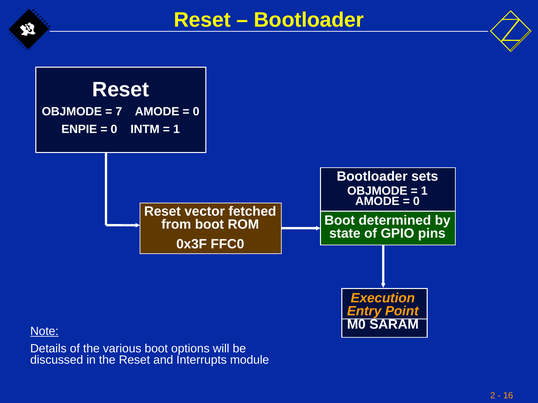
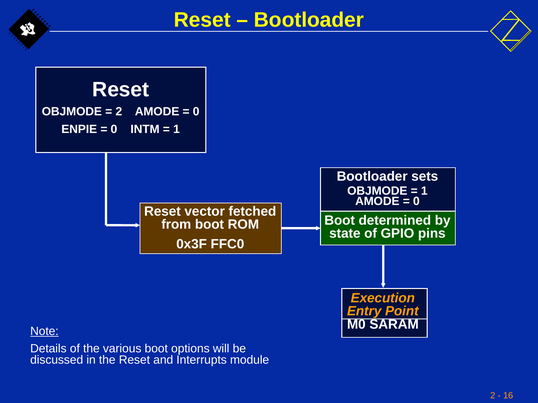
7: 7 -> 2 (119, 112)
